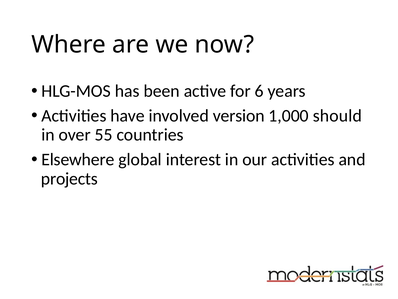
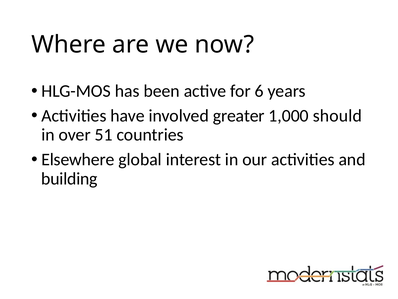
version: version -> greater (239, 116)
55: 55 -> 51 (104, 135)
projects: projects -> building (69, 178)
